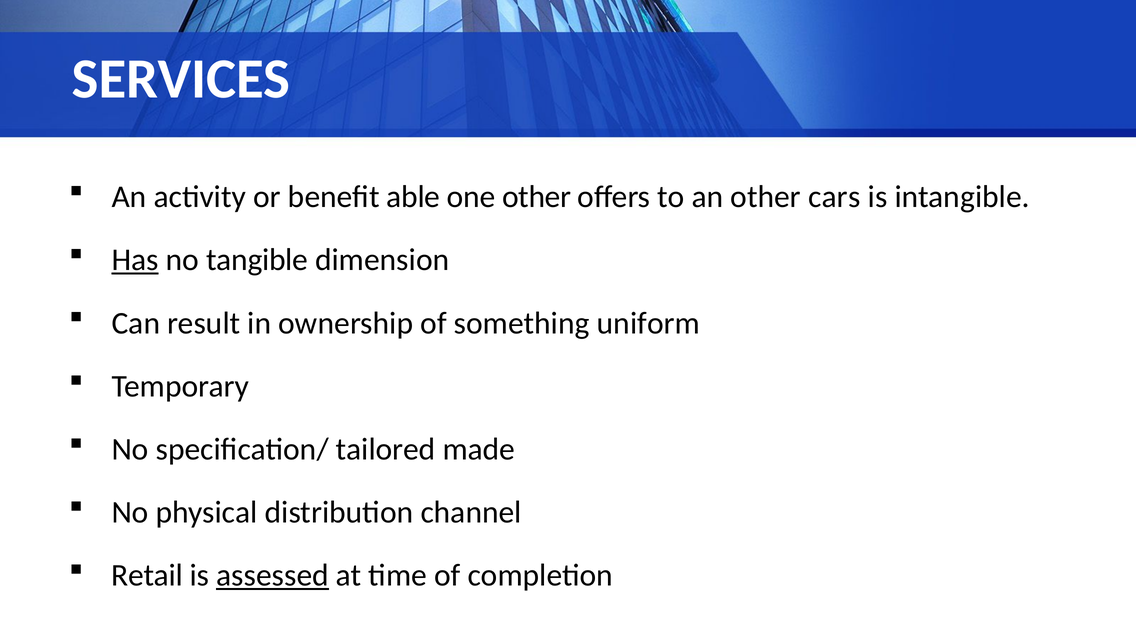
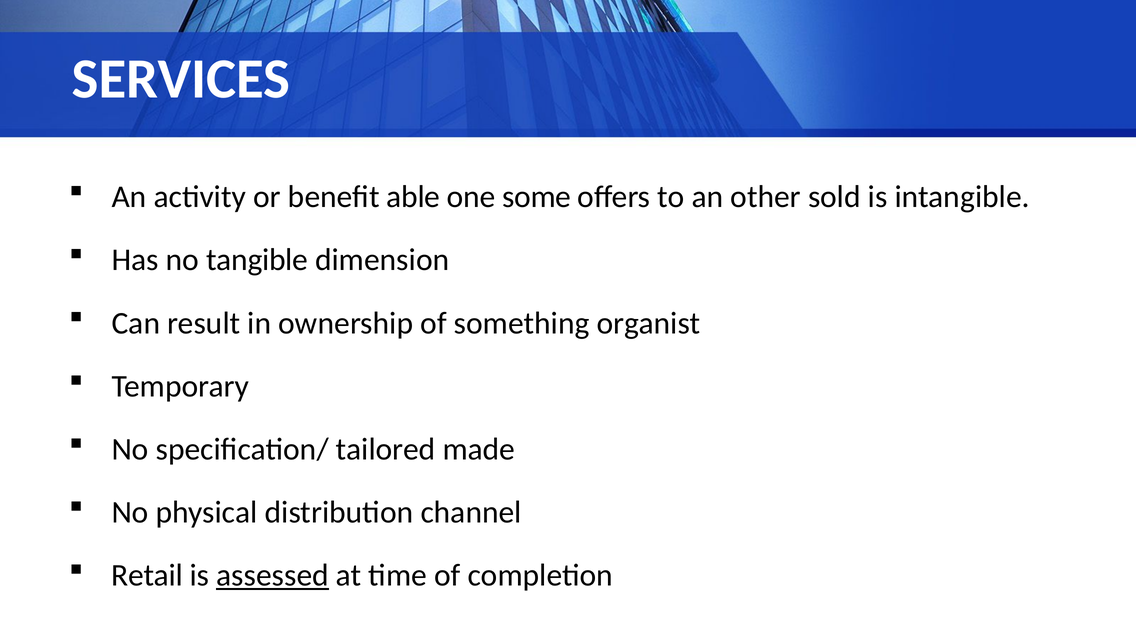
one other: other -> some (537, 197)
cars: cars -> sold (834, 197)
Has underline: present -> none (135, 260)
uniform: uniform -> organist (649, 323)
